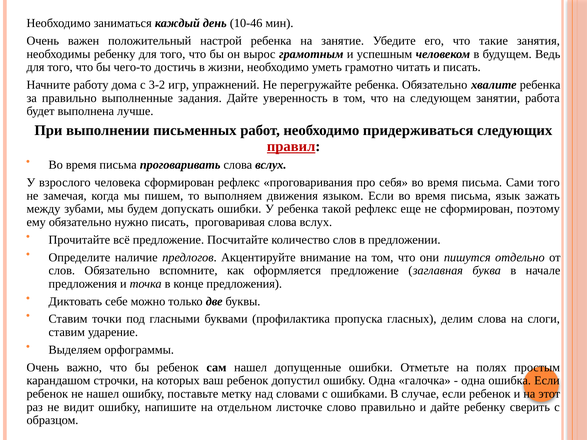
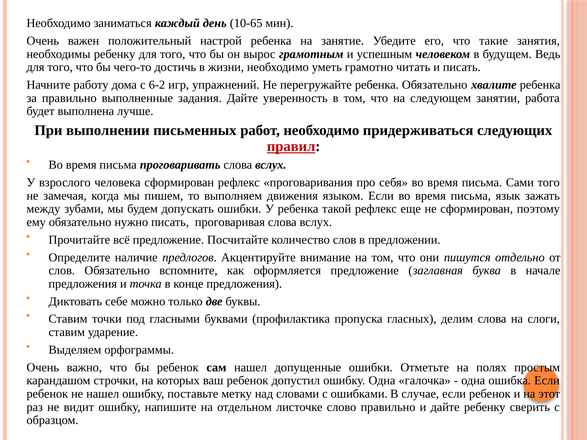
10-46: 10-46 -> 10-65 (246, 23)
3-2: 3-2 -> 6-2 (157, 85)
